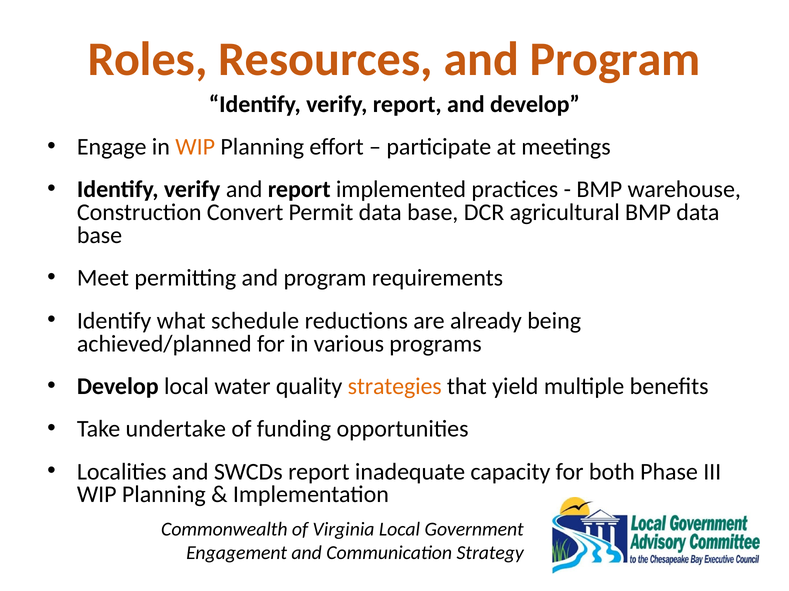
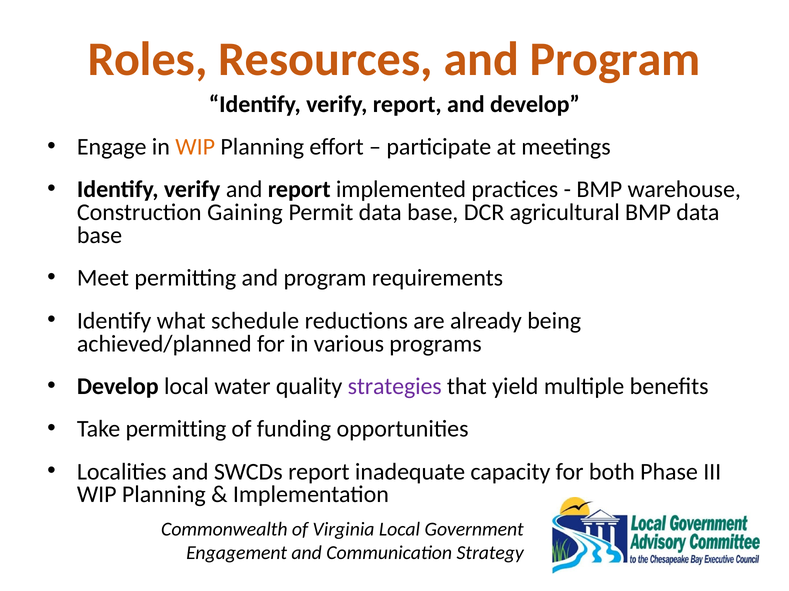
Convert: Convert -> Gaining (245, 213)
strategies colour: orange -> purple (395, 387)
Take undertake: undertake -> permitting (176, 430)
